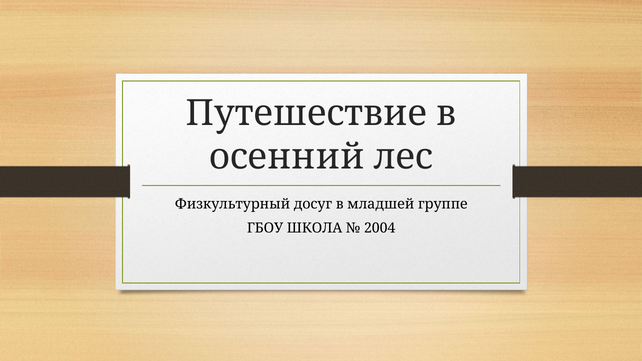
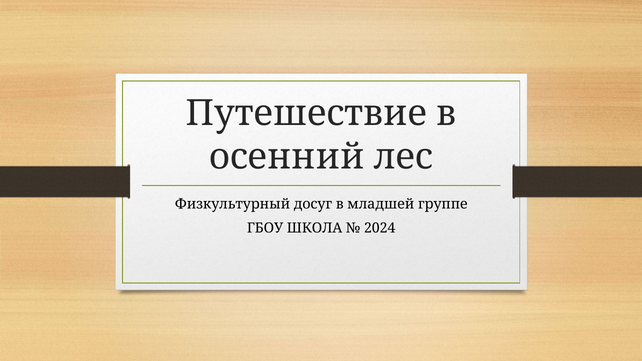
2004: 2004 -> 2024 (380, 228)
